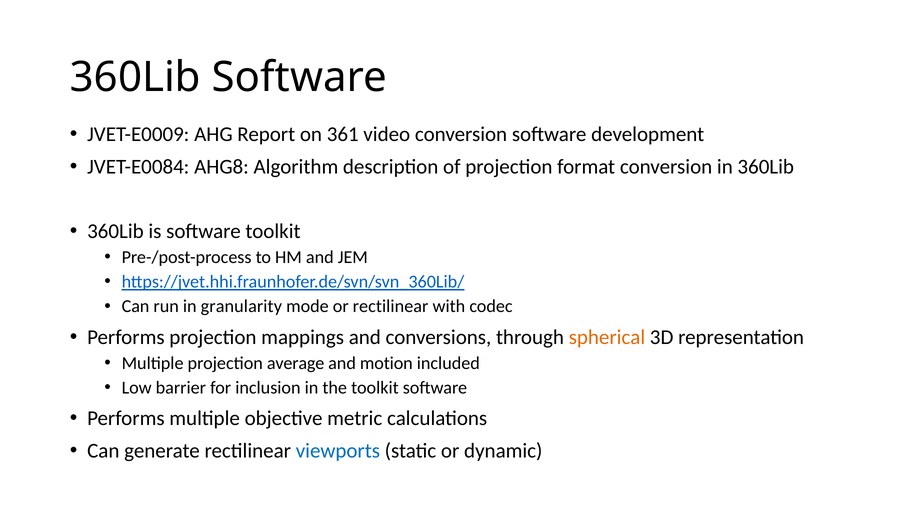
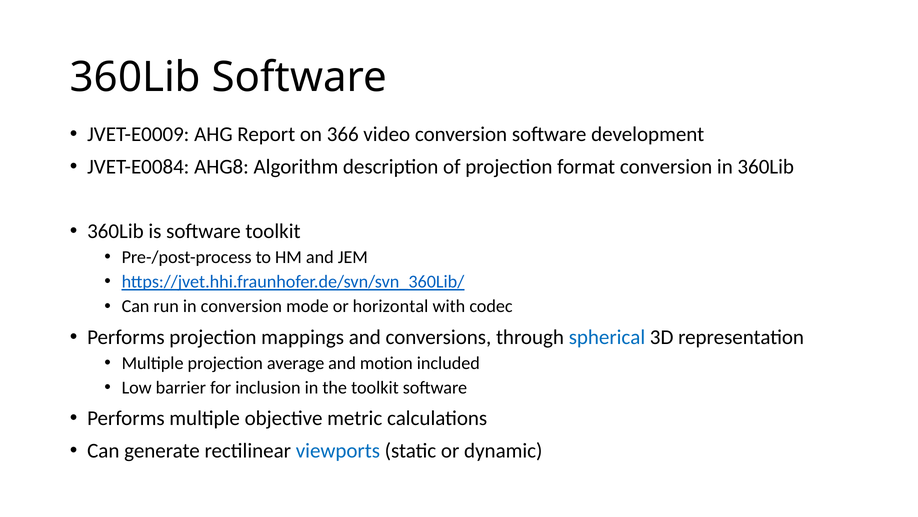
361: 361 -> 366 (343, 134)
in granularity: granularity -> conversion (241, 306)
or rectilinear: rectilinear -> horizontal (391, 306)
spherical colour: orange -> blue (607, 337)
